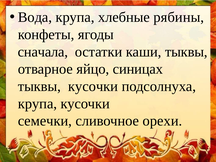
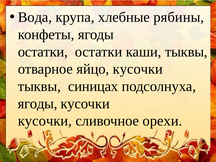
сначала: сначала -> остатки (43, 52)
яйцо синицах: синицах -> кусочки (138, 69)
тыквы кусочки: кусочки -> синицах (93, 86)
крупа: крупа -> ягоды (38, 104)
семечки: семечки -> кусочки (45, 121)
